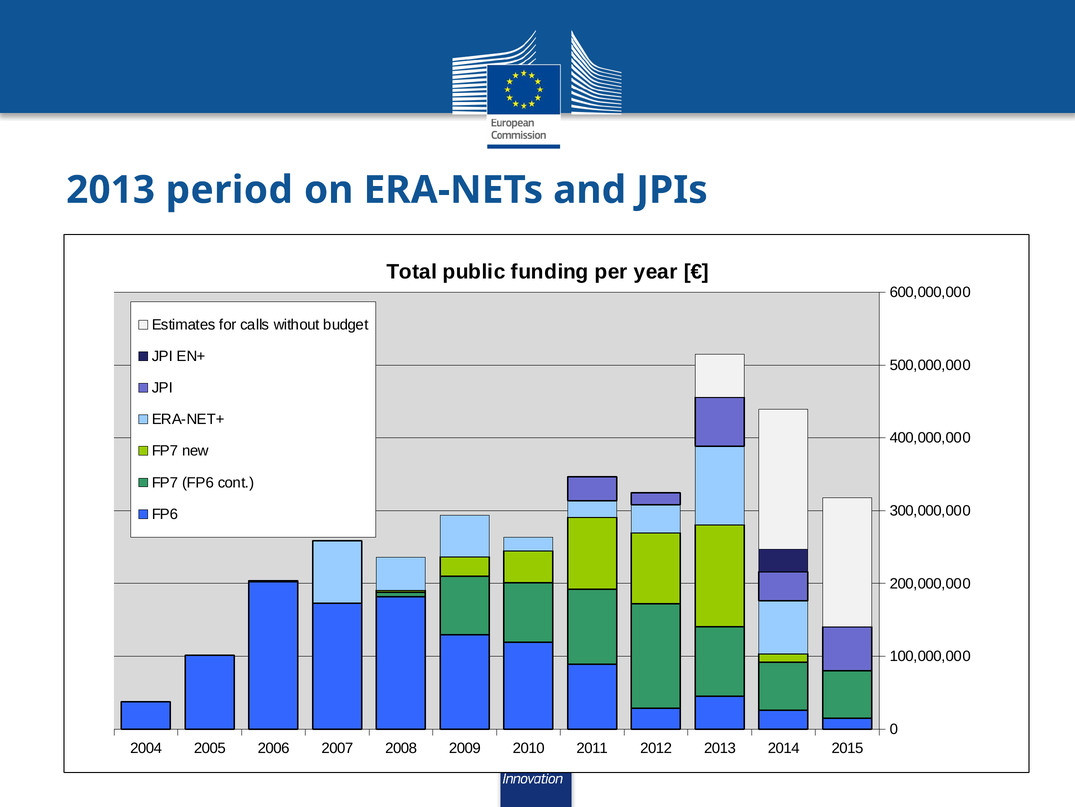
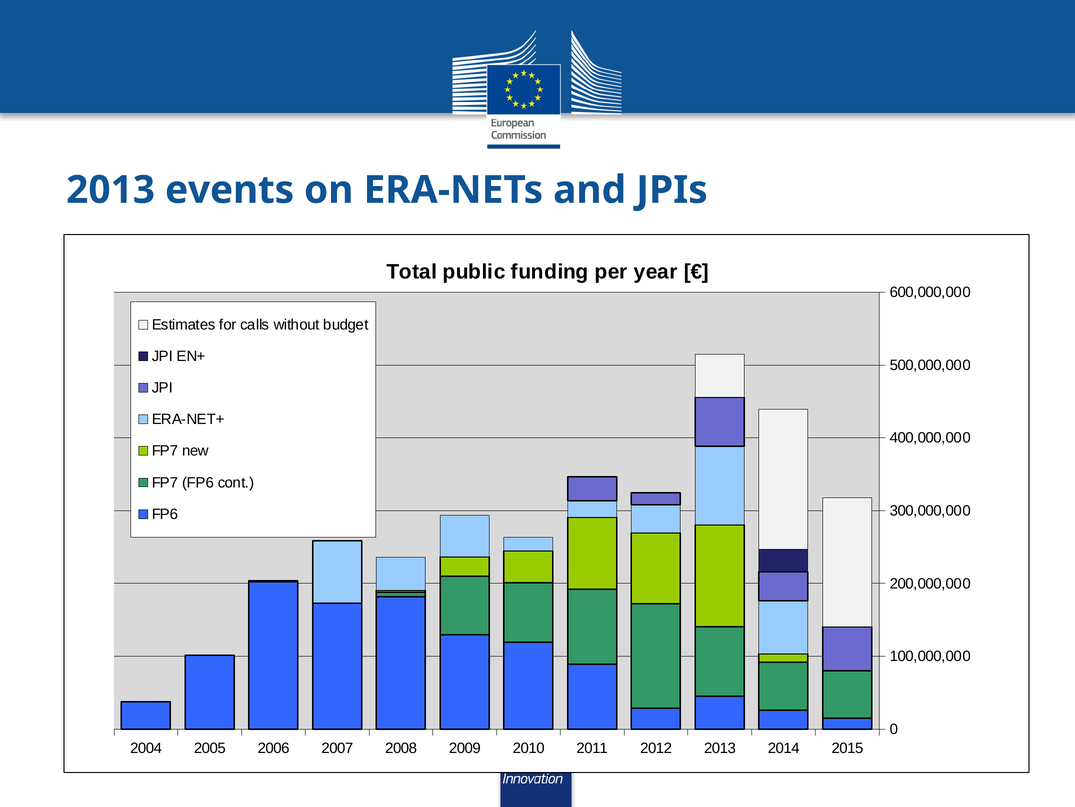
period: period -> events (230, 190)
